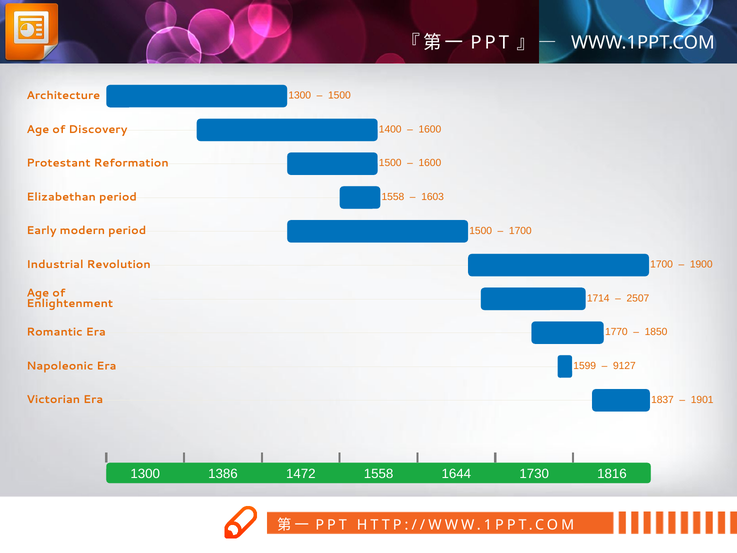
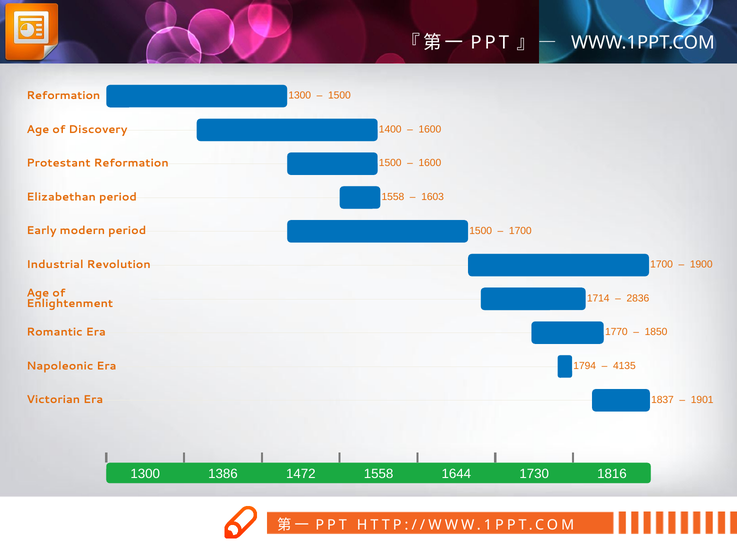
Architecture: Architecture -> Reformation (63, 95)
2507: 2507 -> 2836 (638, 298)
1599: 1599 -> 1794 (585, 366)
9127: 9127 -> 4135 (624, 366)
